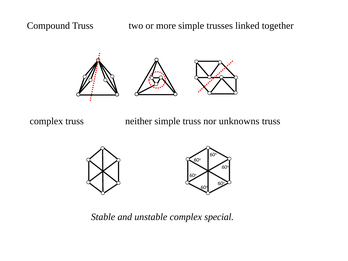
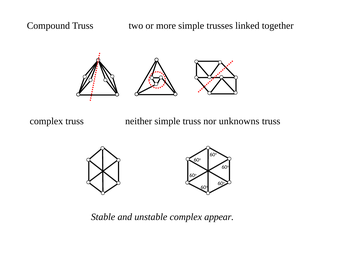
special: special -> appear (219, 217)
